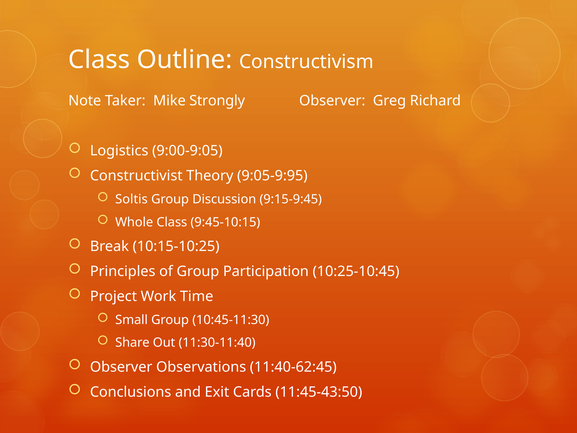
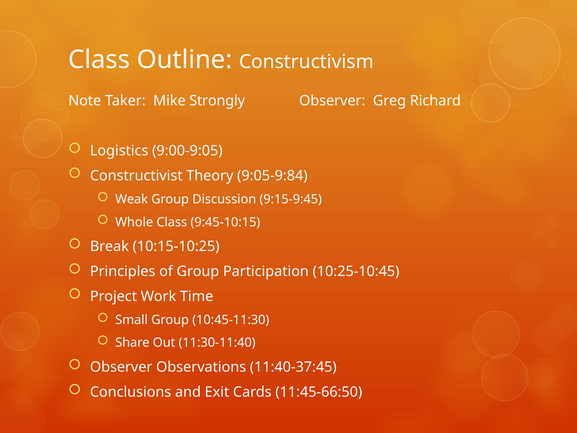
9:05-9:95: 9:05-9:95 -> 9:05-9:84 (272, 176)
Soltis: Soltis -> Weak (132, 199)
11:40-62:45: 11:40-62:45 -> 11:40-37:45 (293, 367)
11:45-43:50: 11:45-43:50 -> 11:45-66:50 (319, 392)
